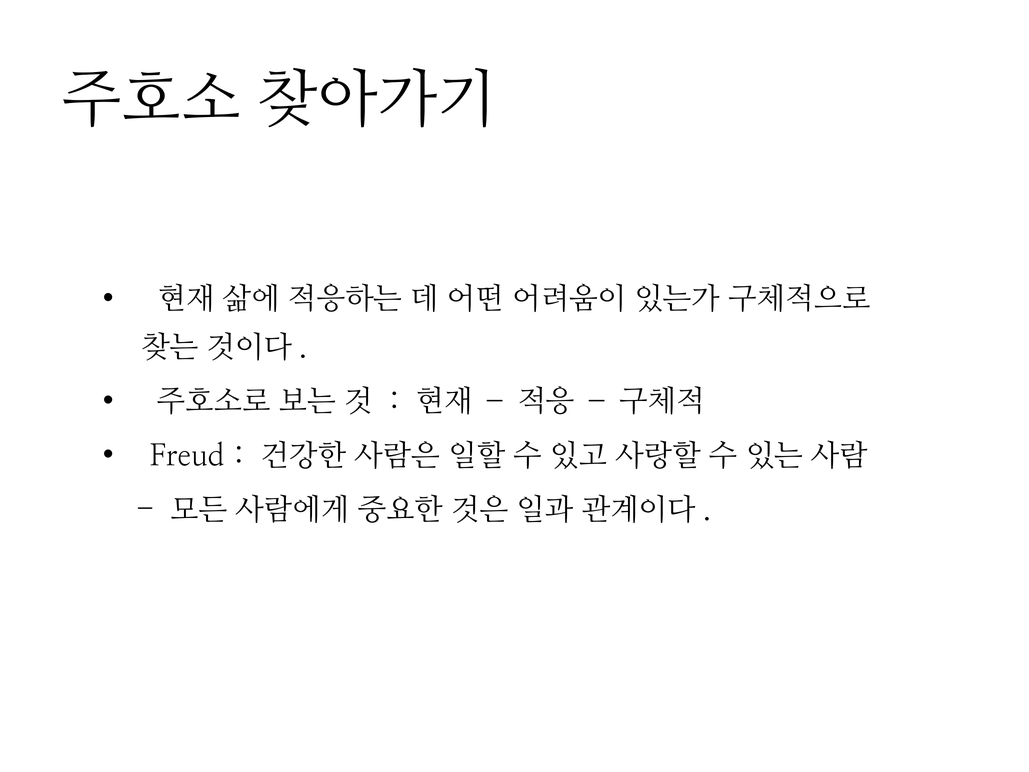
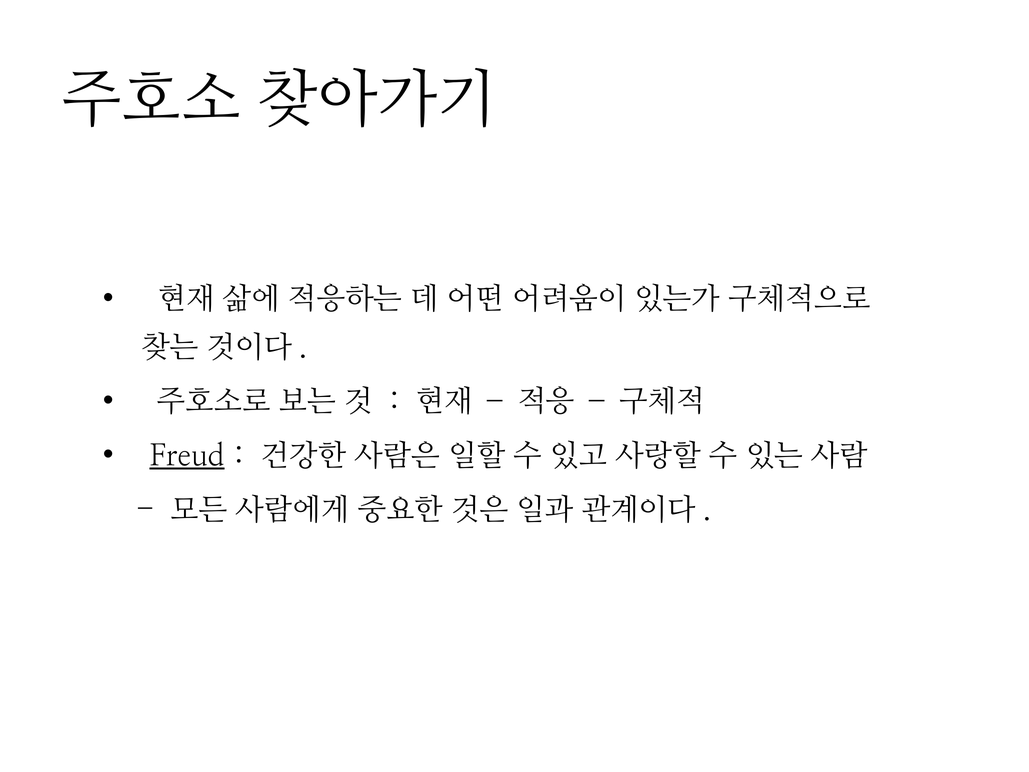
Freud underline: none -> present (187, 455)
